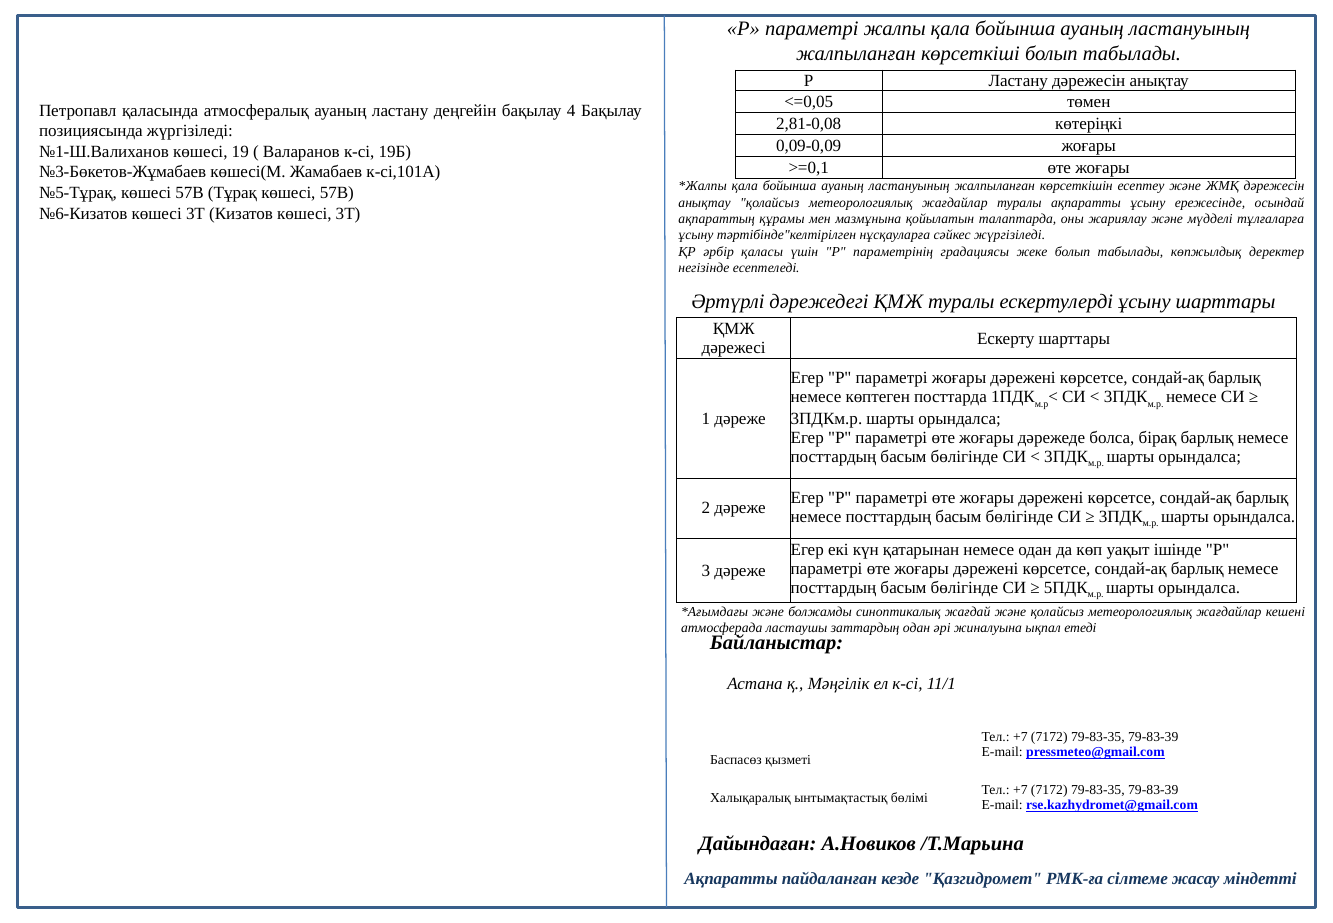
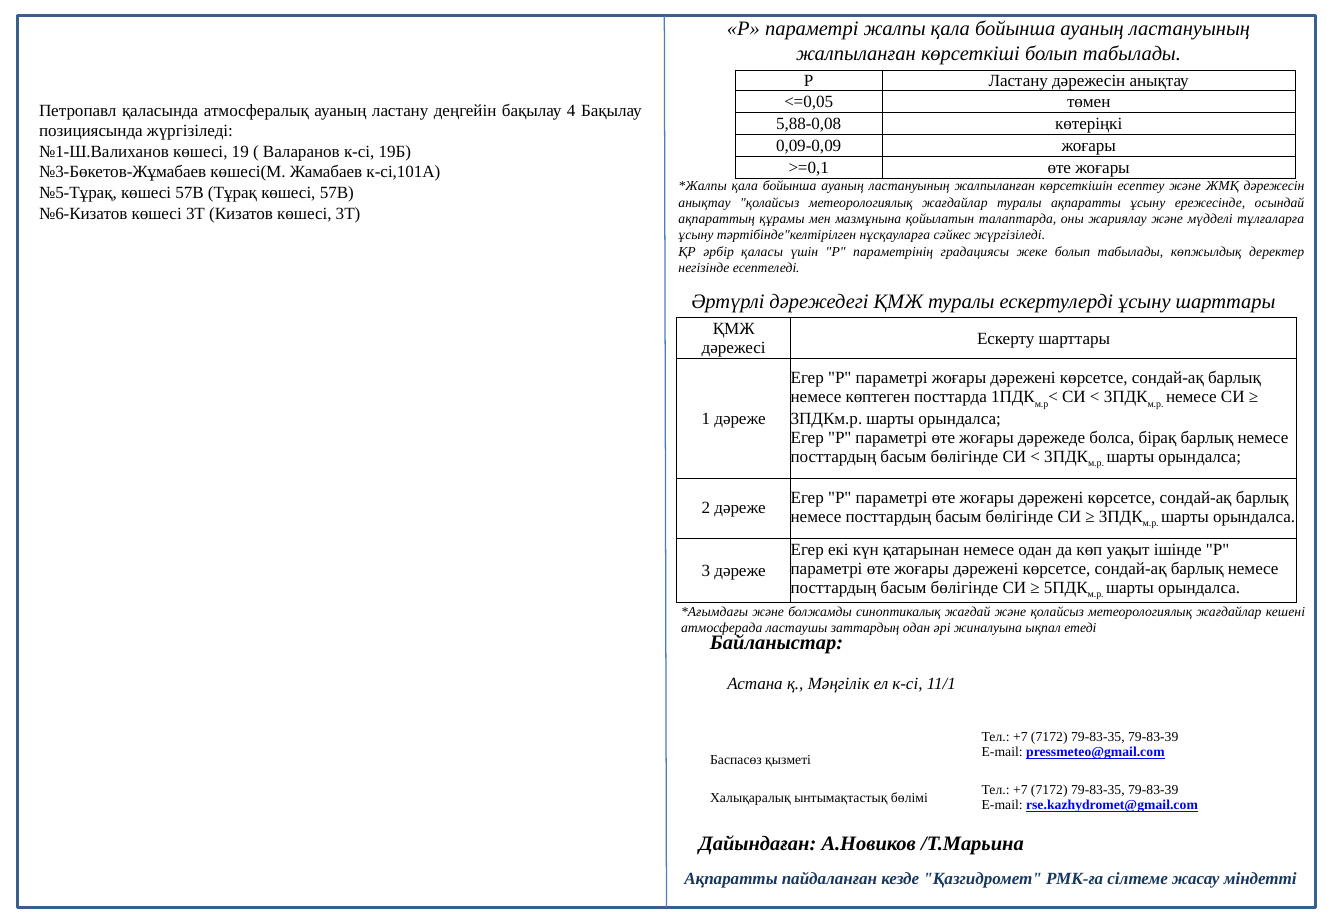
2,81-0,08: 2,81-0,08 -> 5,88-0,08 (809, 123)
